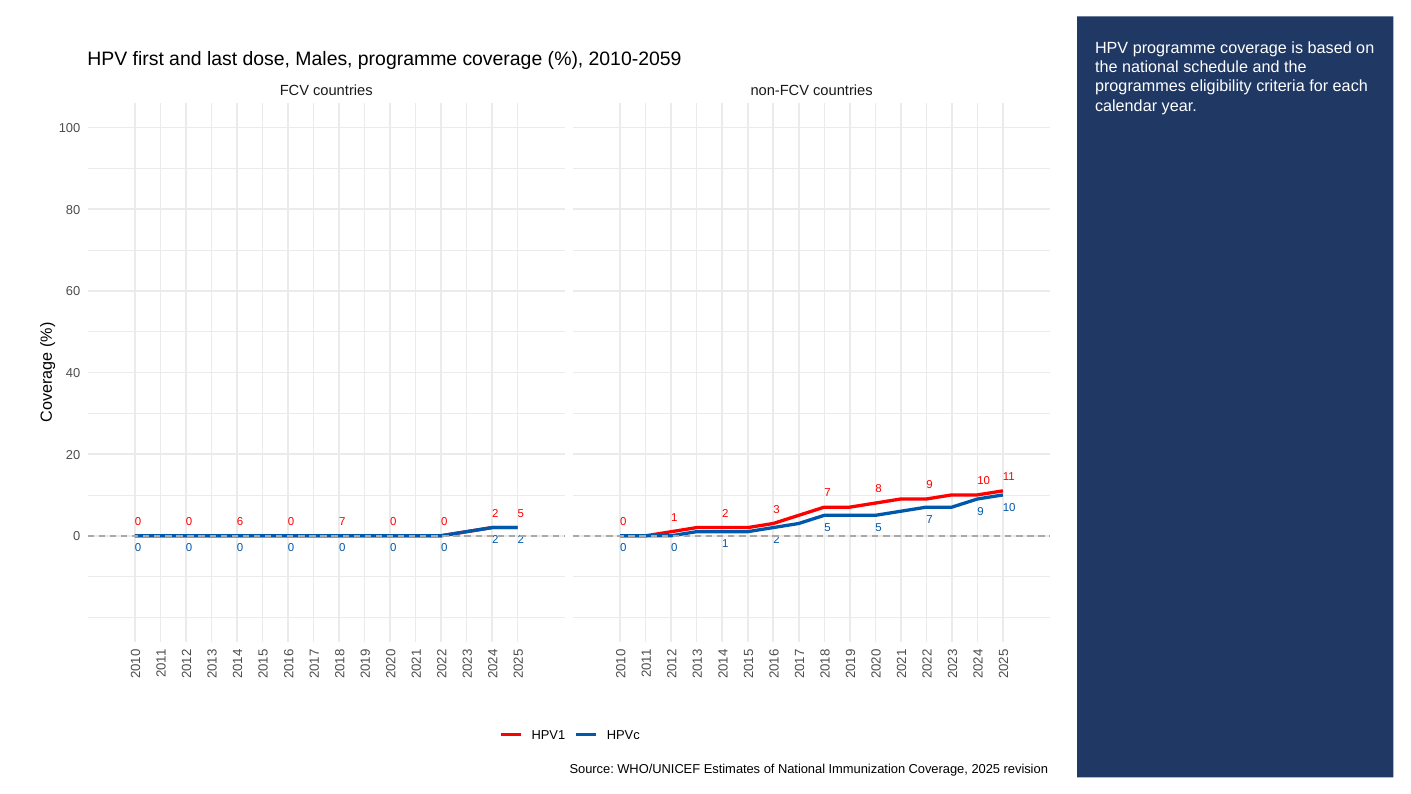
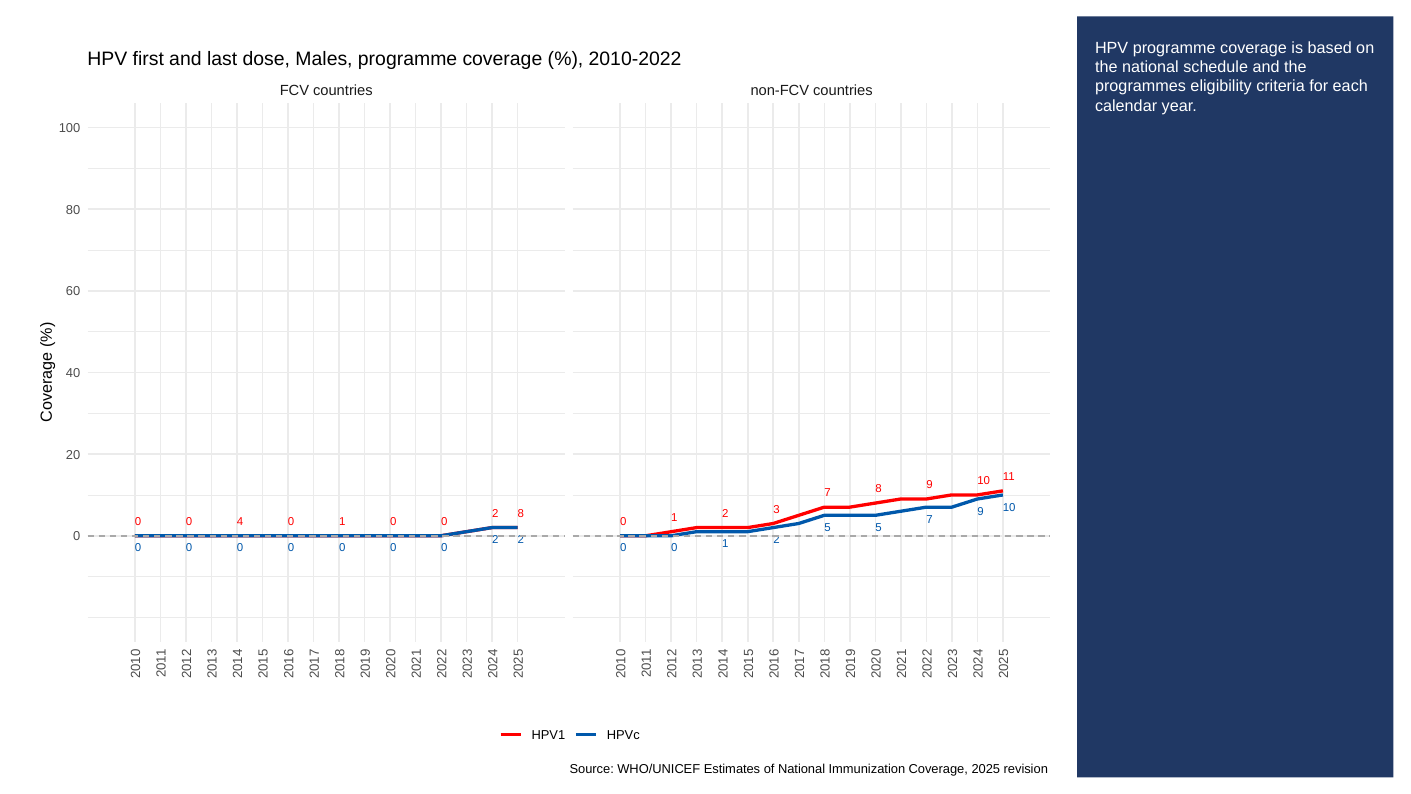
2010-2059: 2010-2059 -> 2010-2022 (635, 59)
5: 5 -> 8 (521, 513)
0 6: 6 -> 4 (240, 522)
7: 7 -> 1 (342, 522)
